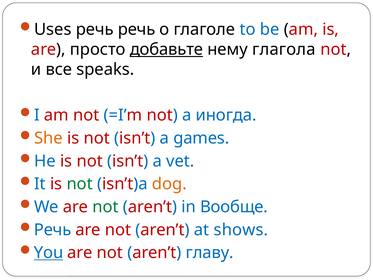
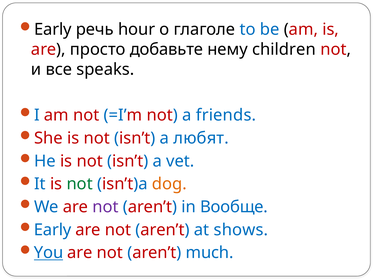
Uses: Uses -> Early (53, 29)
речь речь: речь -> hour (137, 29)
добавьте underline: present -> none (166, 49)
глагола: глагола -> children (284, 49)
иногда: иногда -> friends (226, 115)
She colour: orange -> red (48, 138)
games: games -> любят (201, 138)
not colour: green -> purple (105, 207)
Речь: Речь -> Early (53, 230)
главу: главу -> much (210, 253)
